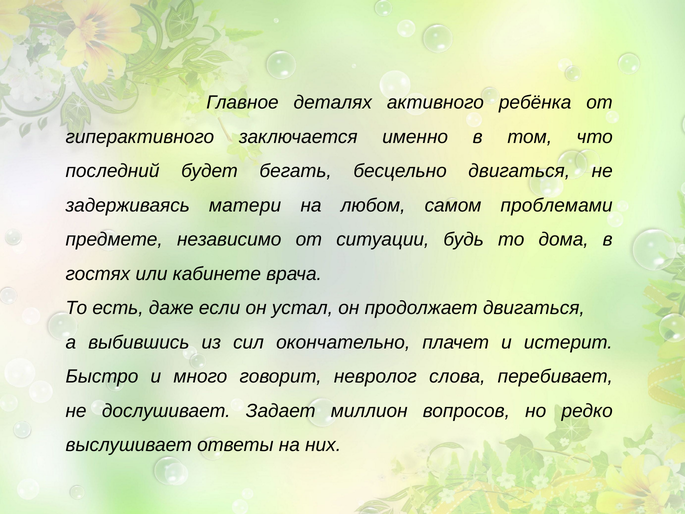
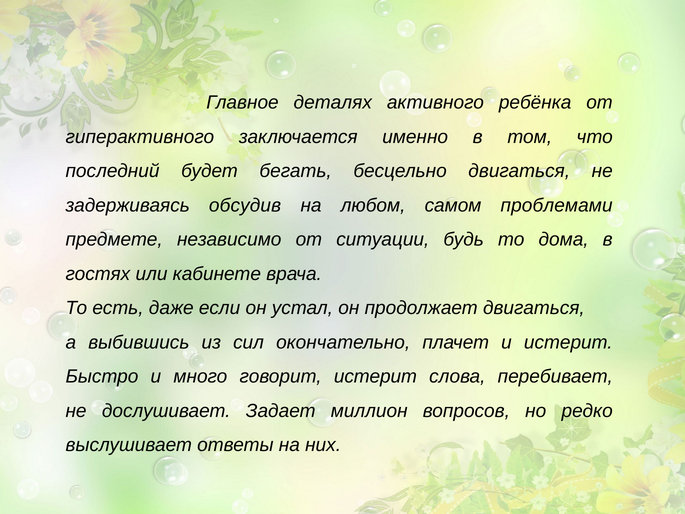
матери: матери -> обсудив (245, 205)
говорит невролог: невролог -> истерит (375, 376)
